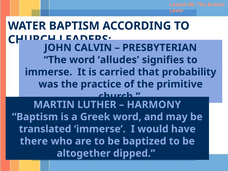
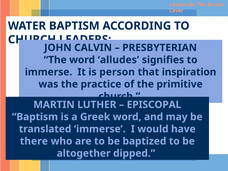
carried: carried -> person (117, 72)
probability: probability -> inspiration (189, 72)
HARMONY: HARMONY -> EPISCOPAL (154, 105)
